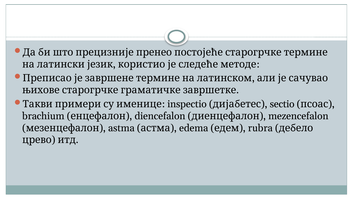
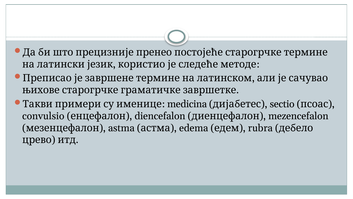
inspectio: inspectio -> medicina (187, 104)
brachium: brachium -> convulsio (43, 116)
